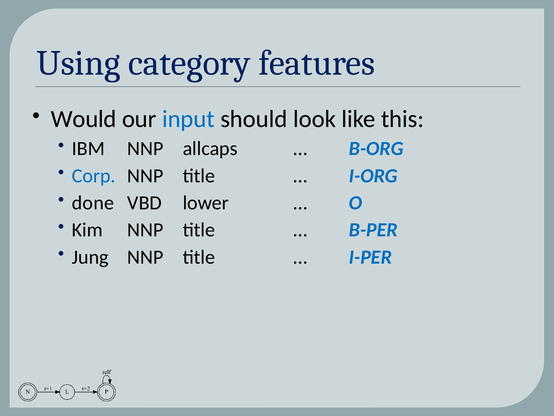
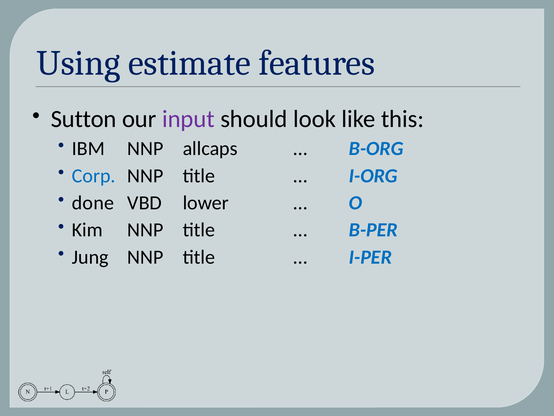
category: category -> estimate (189, 63)
Would: Would -> Sutton (84, 119)
input colour: blue -> purple (188, 119)
